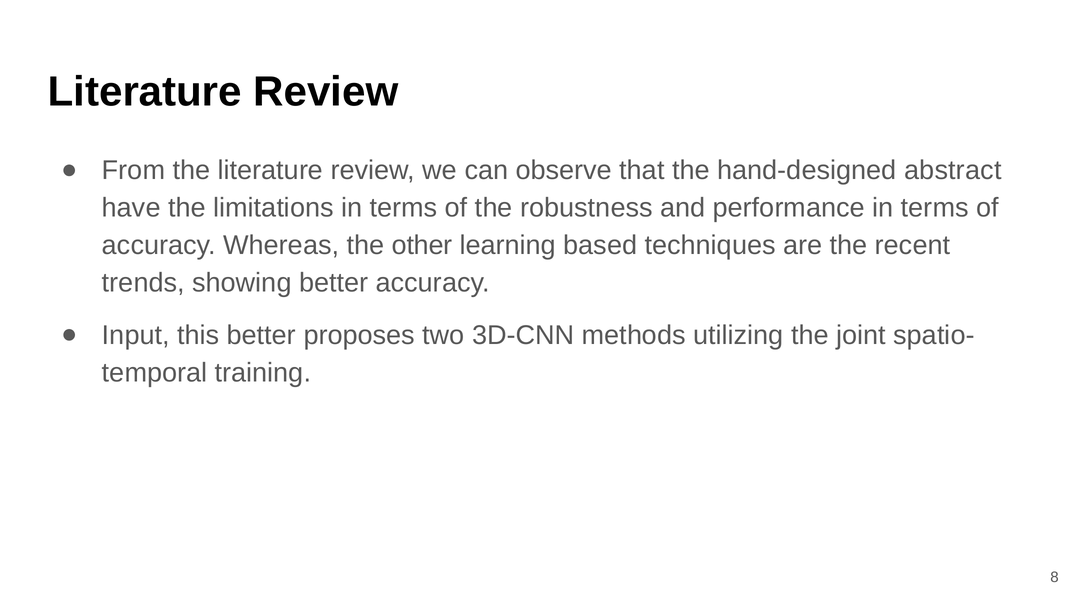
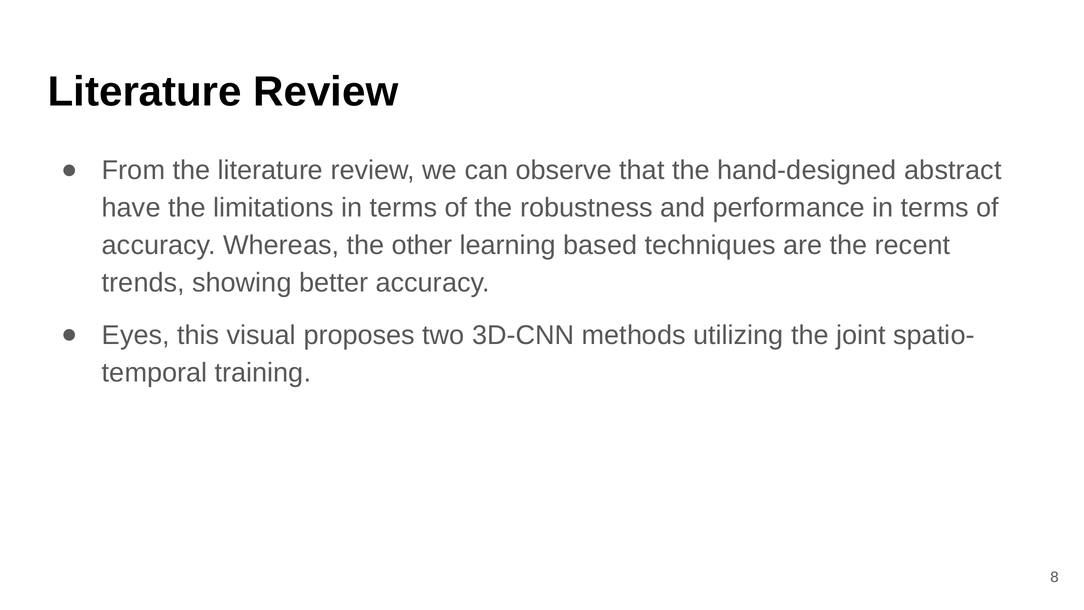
Input: Input -> Eyes (136, 335)
this better: better -> visual (261, 335)
